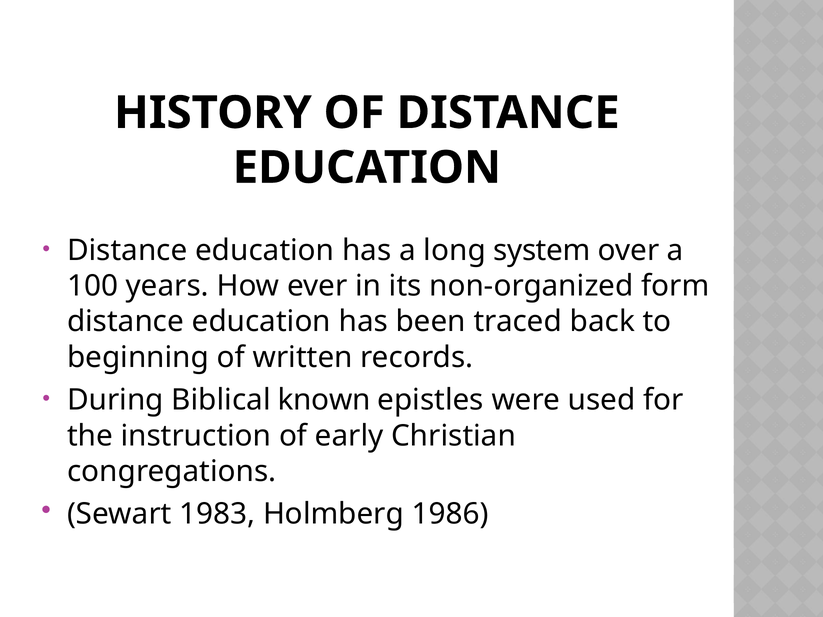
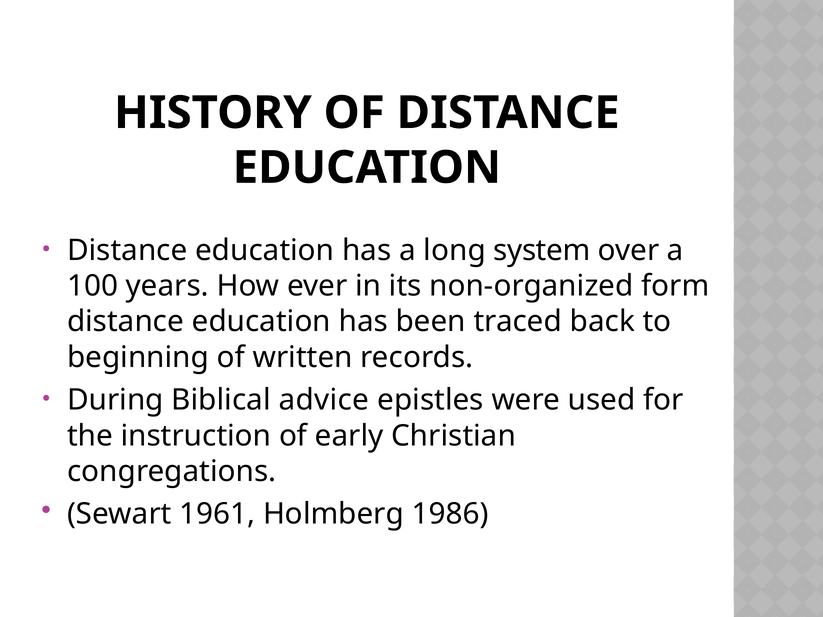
known: known -> advice (324, 400)
1983: 1983 -> 1961 (217, 514)
